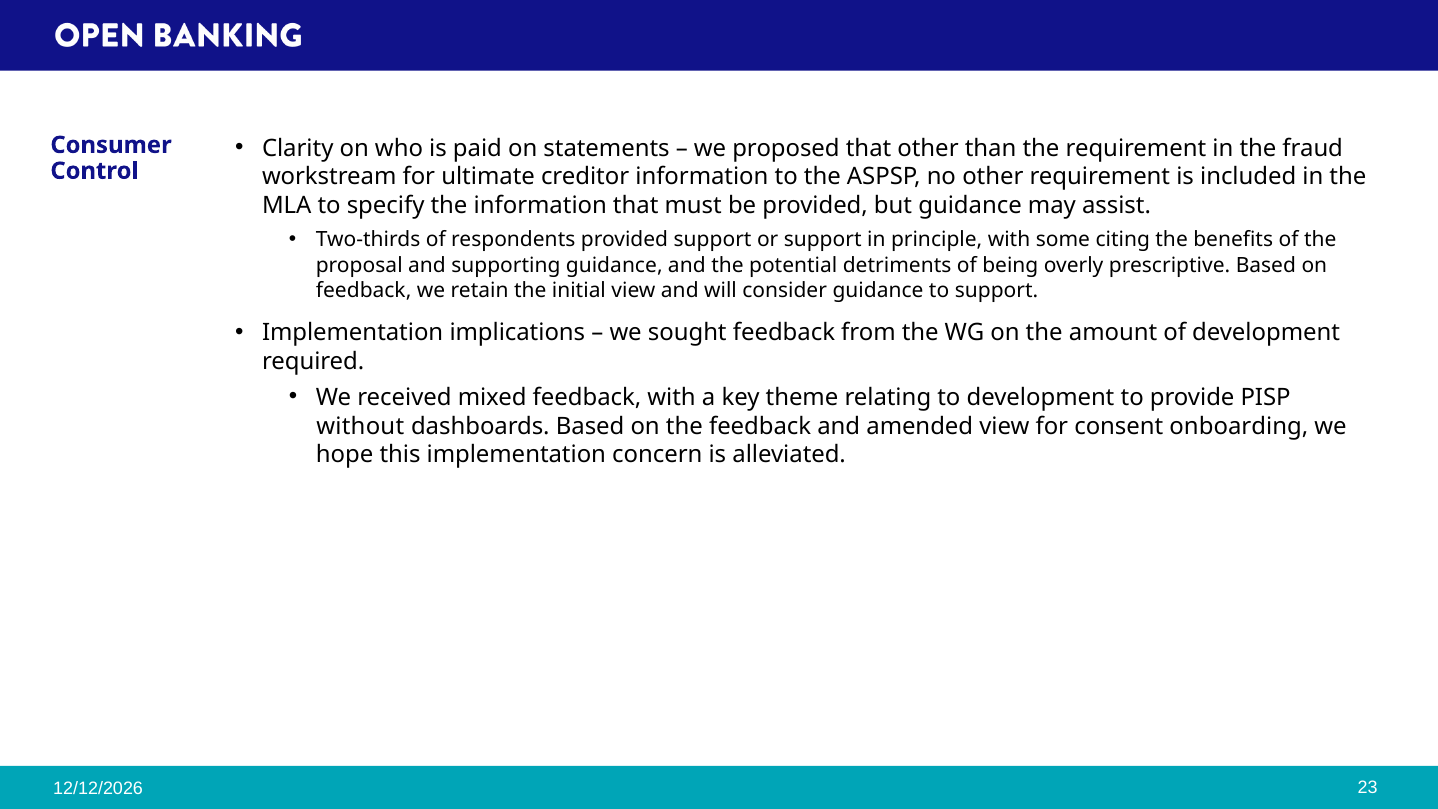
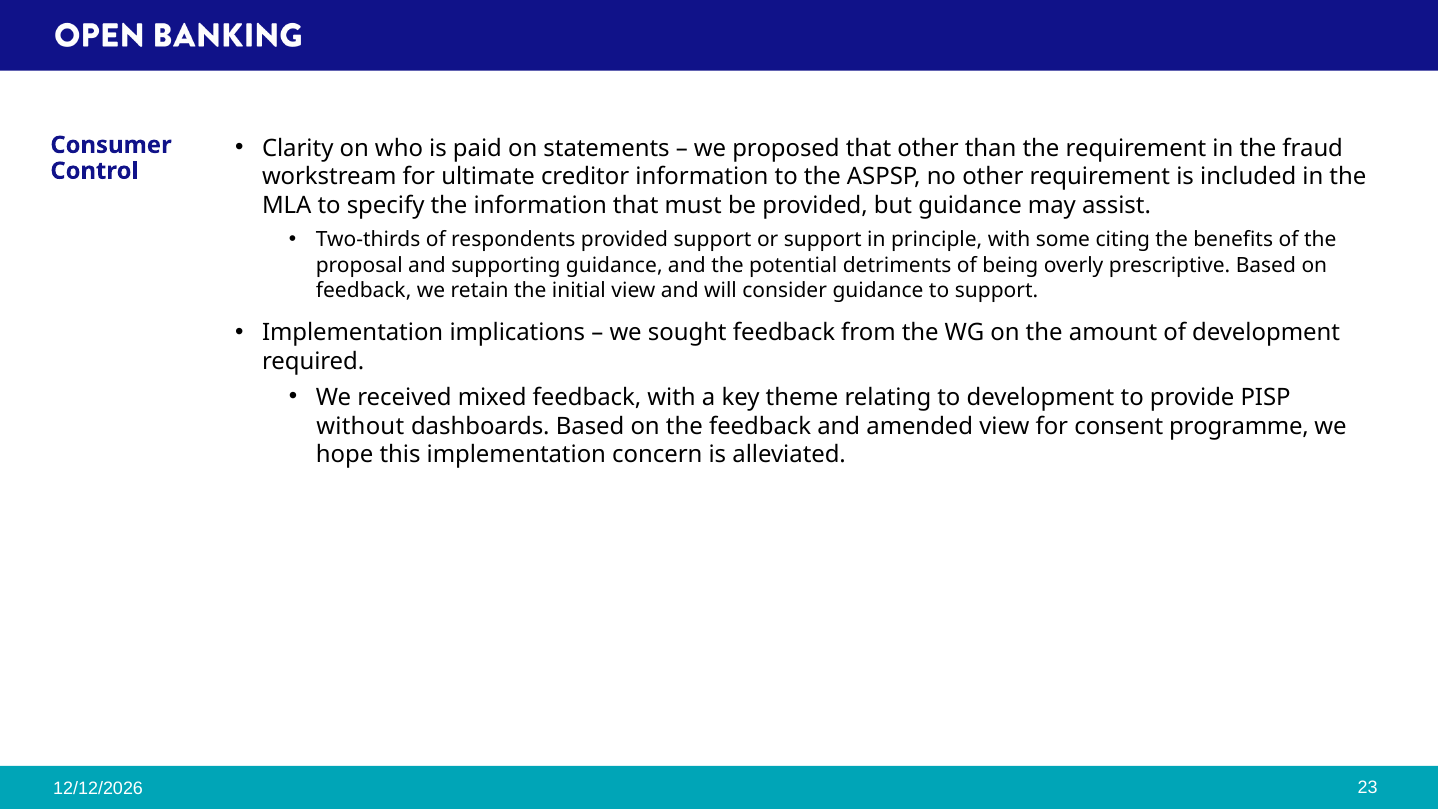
onboarding: onboarding -> programme (1239, 426)
